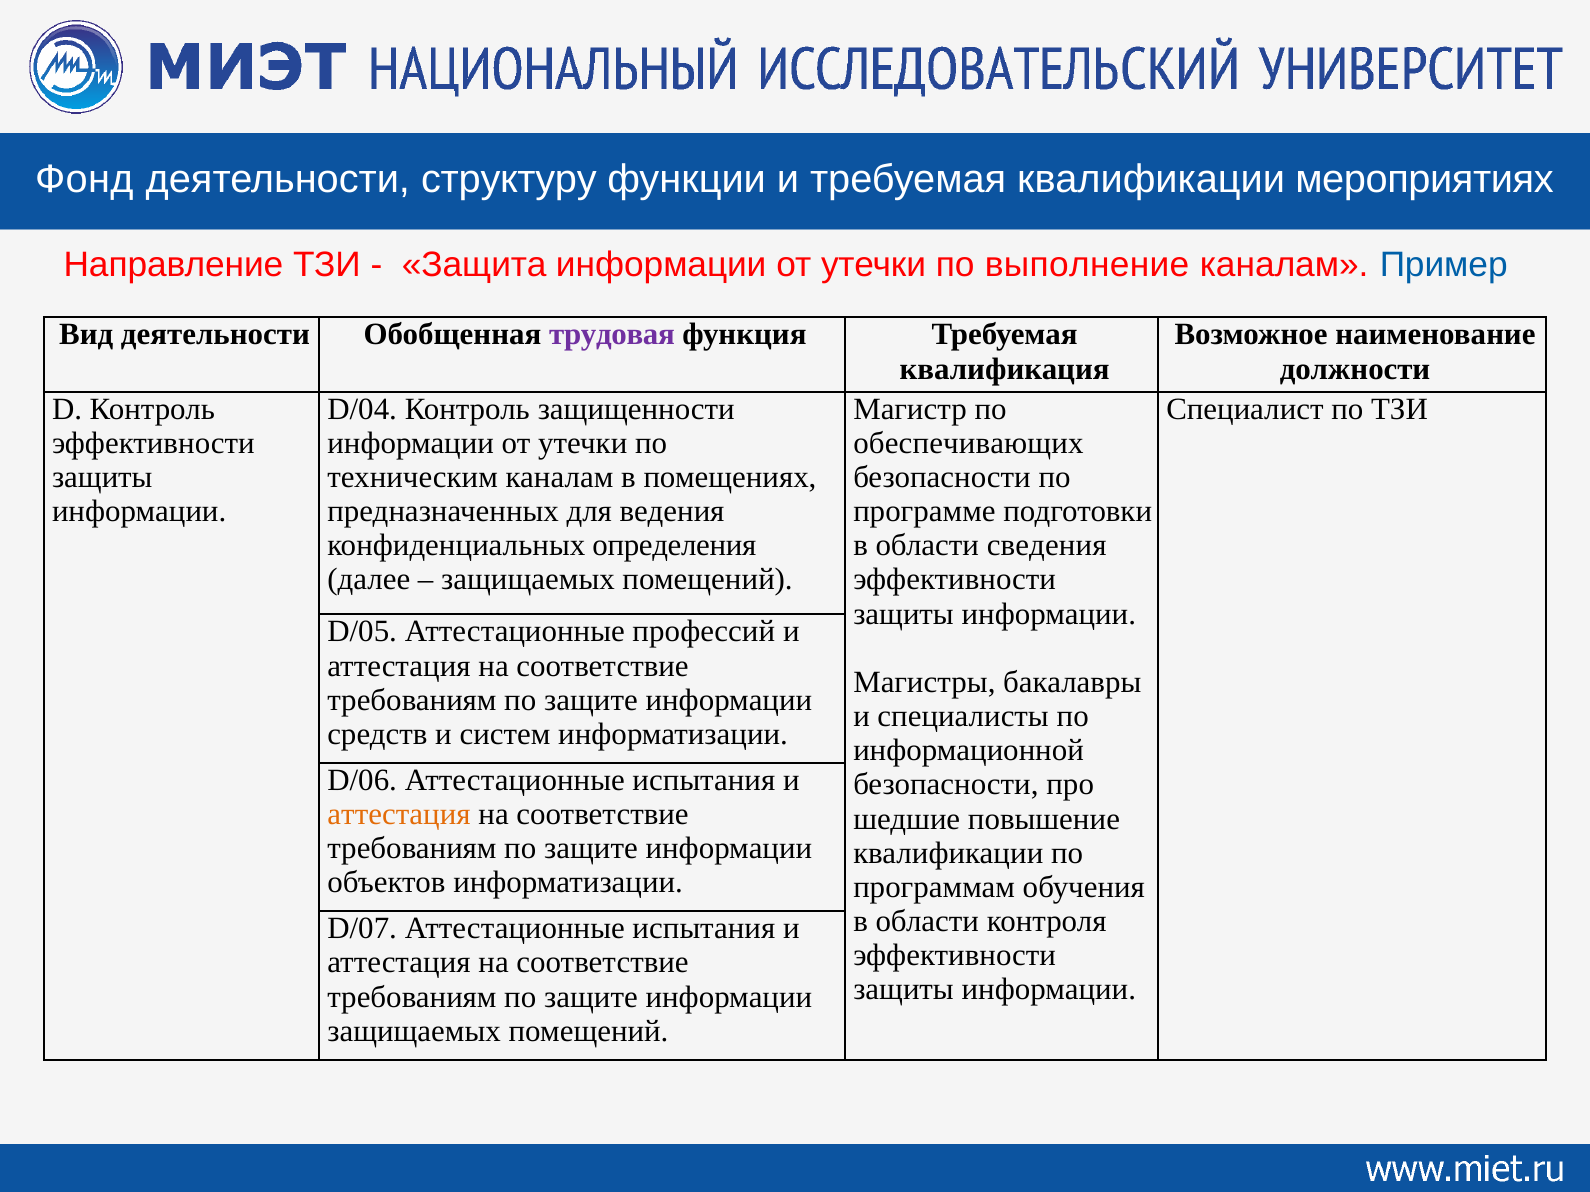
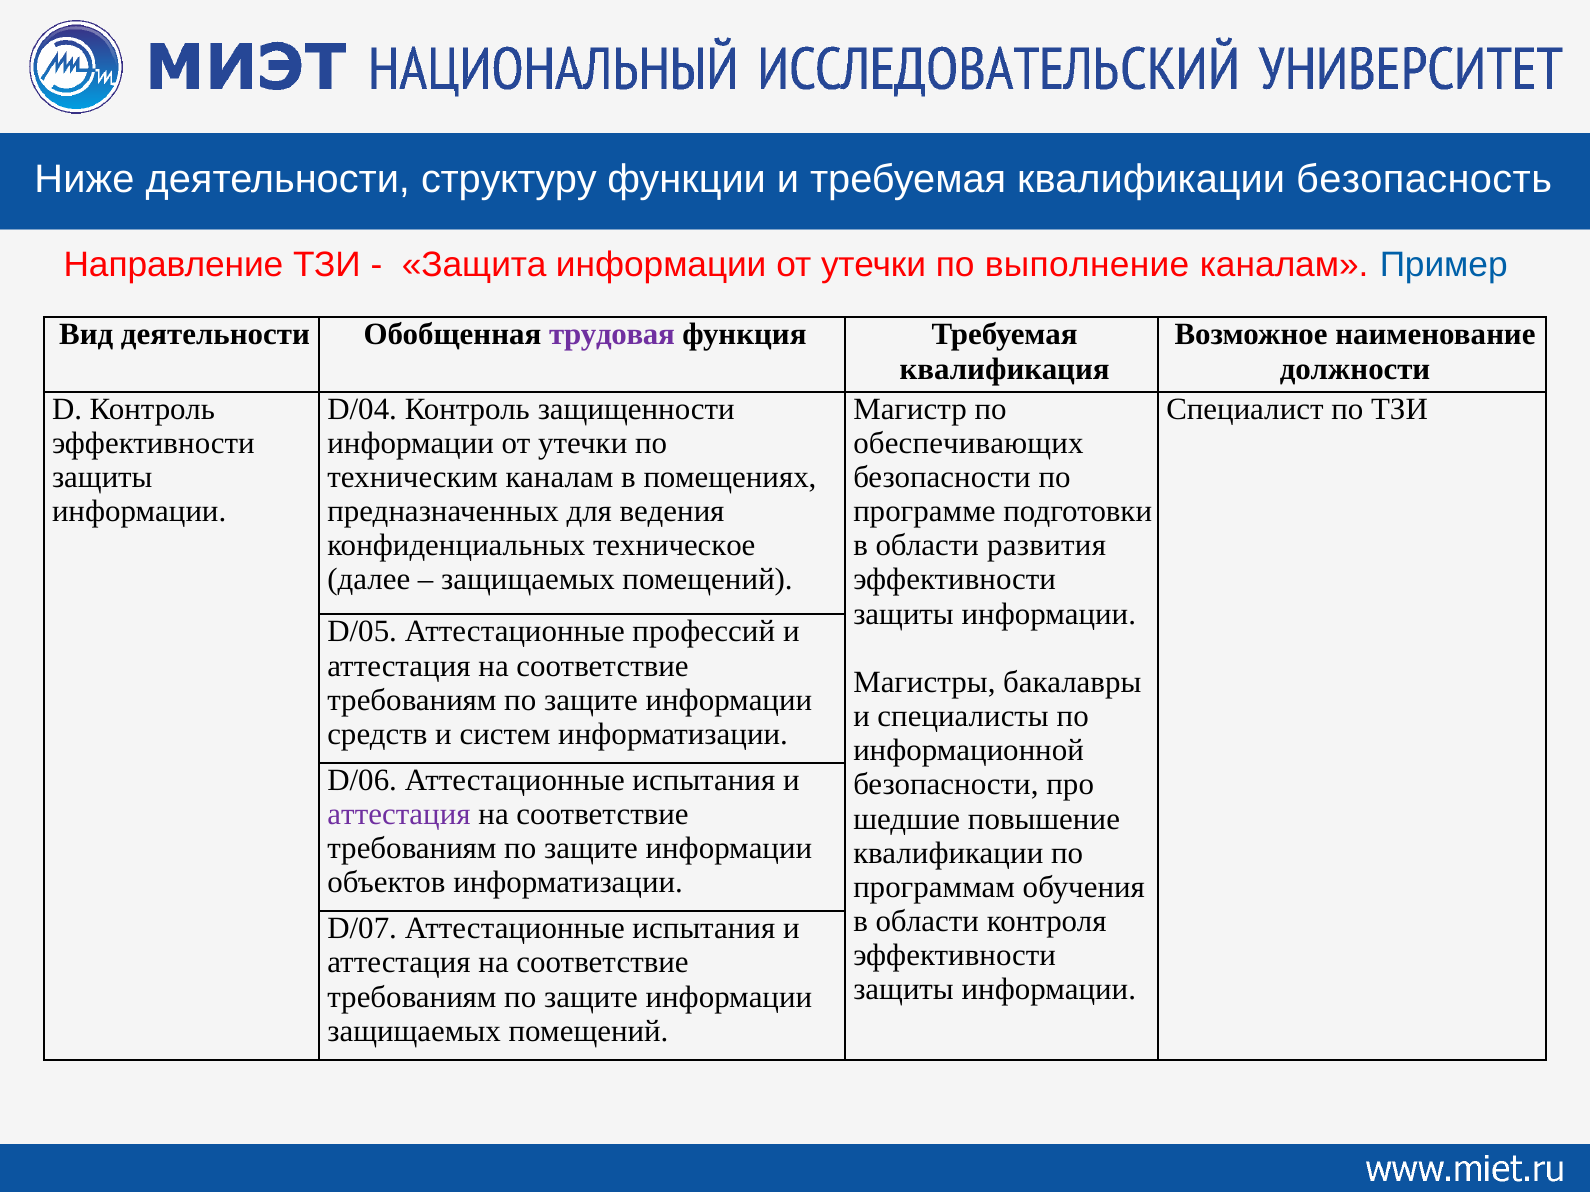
Фонд: Фонд -> Ниже (84, 180)
мероприятиях: мероприятиях -> безопасность (1424, 180)
определения: определения -> техническое (674, 546)
сведения: сведения -> развития (1047, 546)
аттестация colour: orange -> purple (399, 815)
